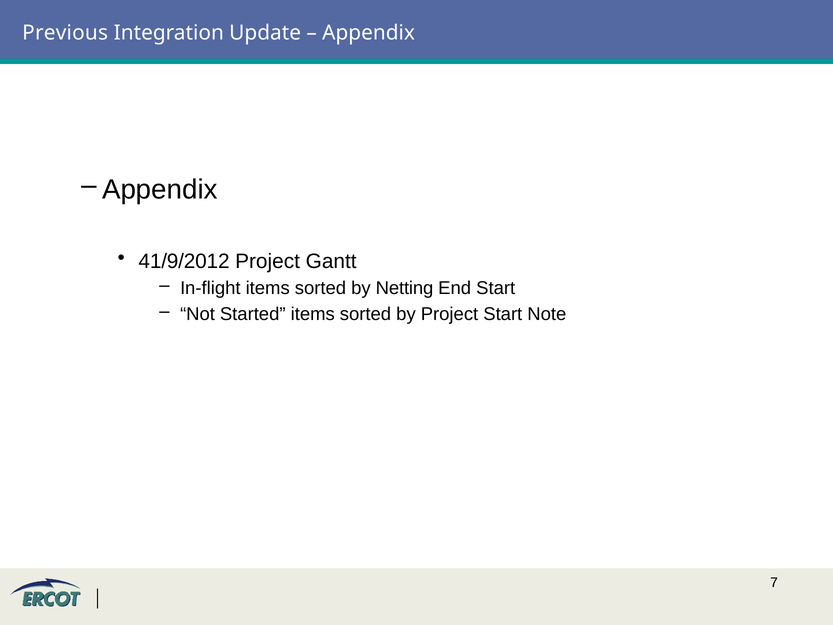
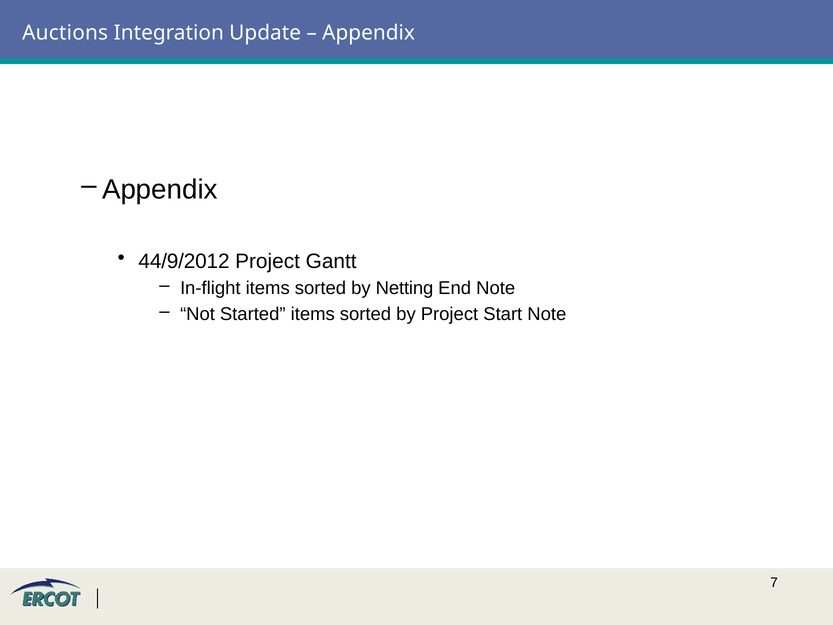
Previous: Previous -> Auctions (65, 33)
41/9/2012: 41/9/2012 -> 44/9/2012 (184, 261)
End Start: Start -> Note (496, 288)
